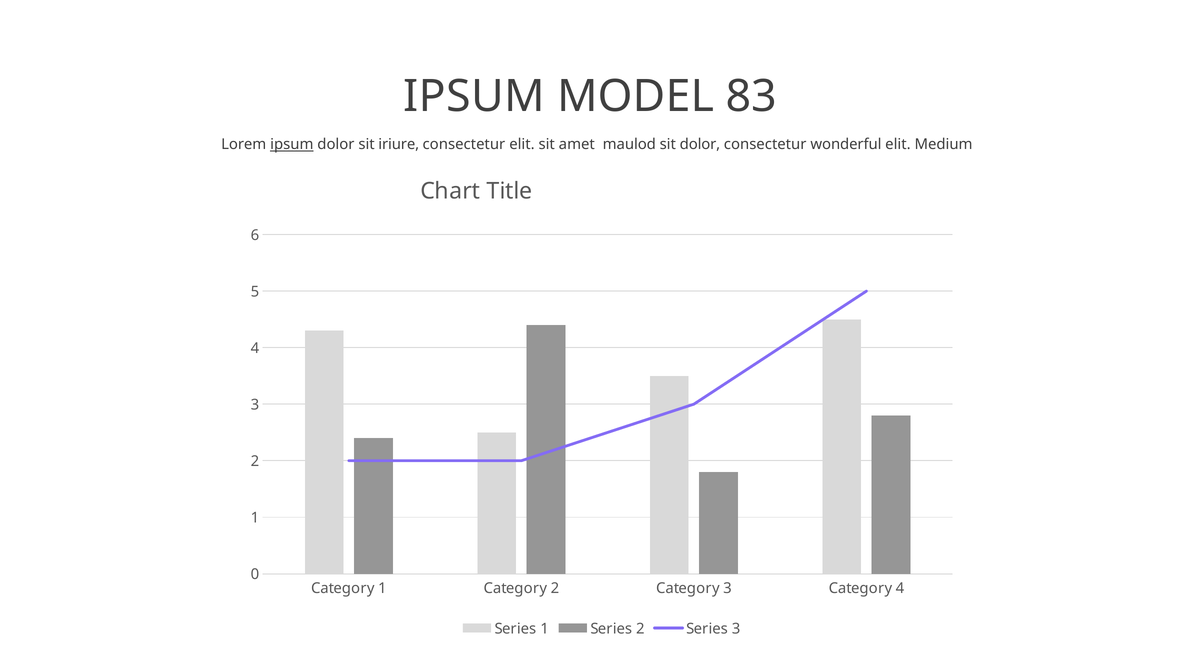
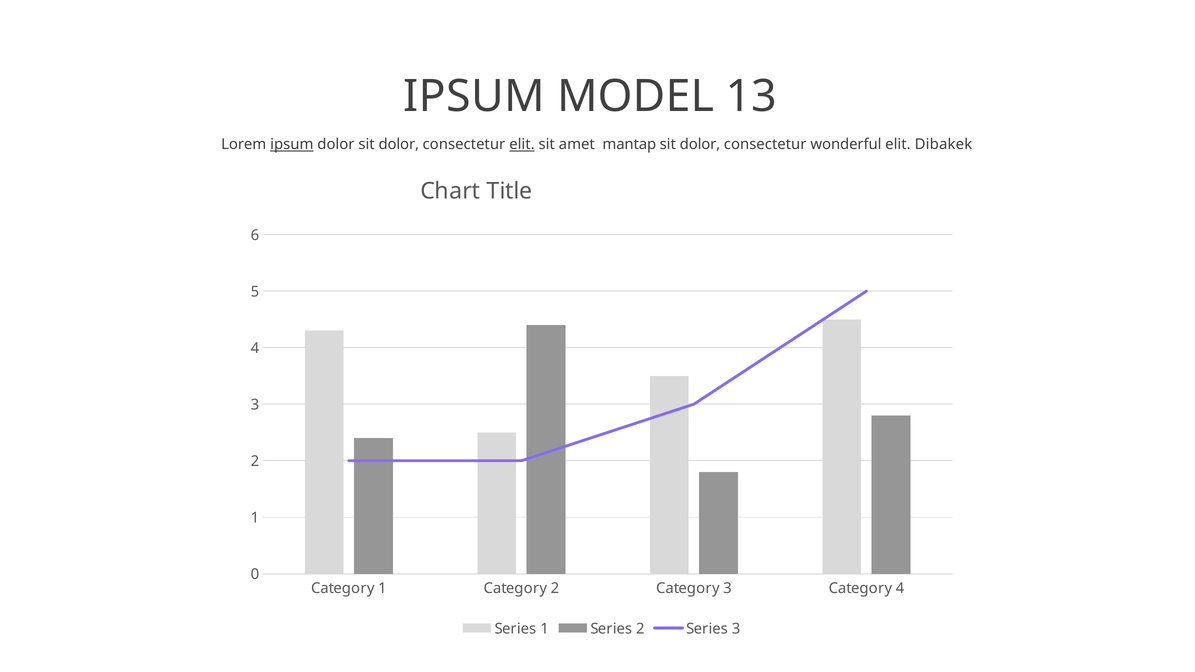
83: 83 -> 13 (751, 97)
dolor sit iriure: iriure -> dolor (399, 145)
elit underline: none -> present (522, 145)
maulod: maulod -> mantap (629, 145)
Medium: Medium -> Dibakek (943, 145)
